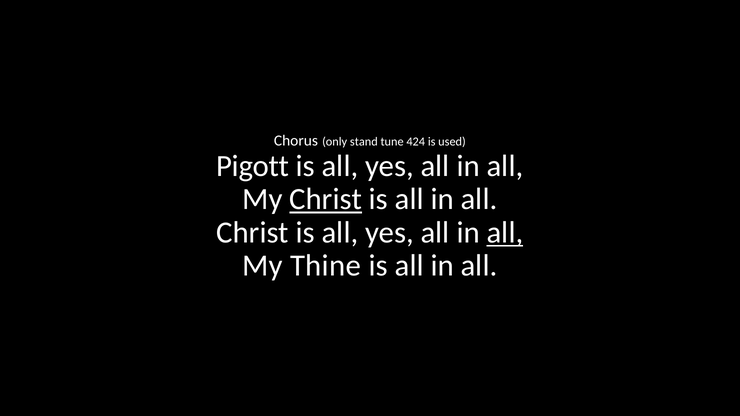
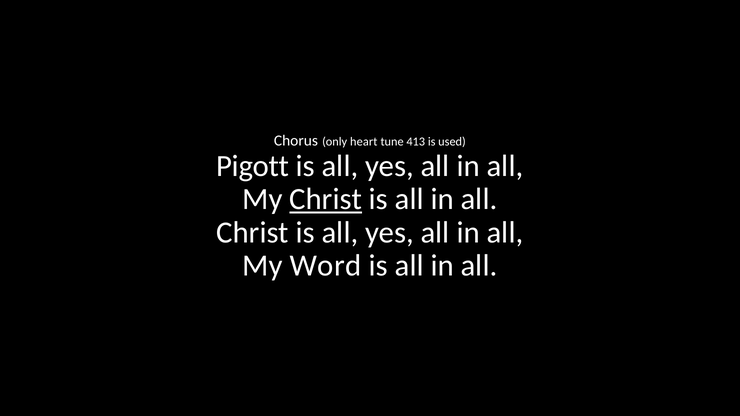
stand: stand -> heart (364, 142)
424: 424 -> 413 (416, 142)
all underline: present -> none (505, 233)
Thine: Thine -> Word (326, 266)
